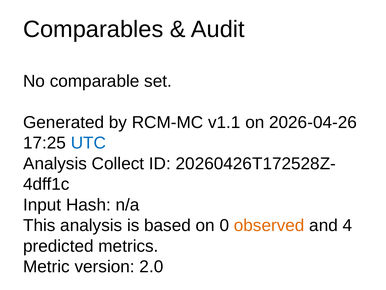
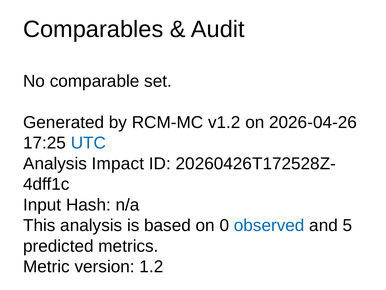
v1.1: v1.1 -> v1.2 (224, 122)
Collect: Collect -> Impact (118, 163)
observed colour: orange -> blue (269, 225)
4: 4 -> 5 (347, 225)
2.0: 2.0 -> 1.2 (151, 266)
